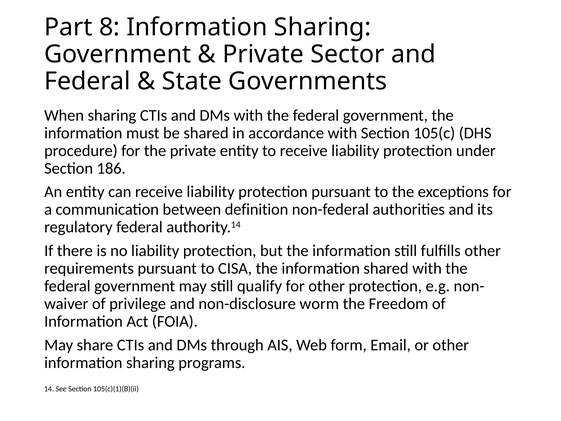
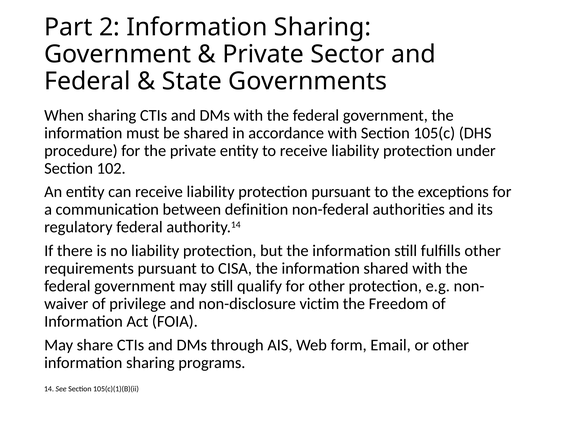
8: 8 -> 2 (109, 27)
186: 186 -> 102 (111, 168)
worm: worm -> victim (319, 304)
